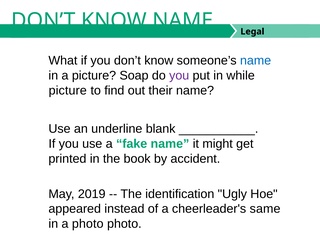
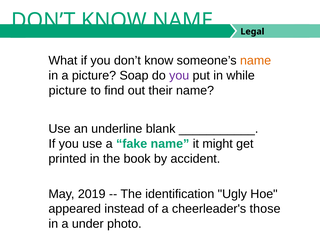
name colour: blue -> orange (256, 61)
same: same -> those (265, 209)
a photo: photo -> under (88, 224)
